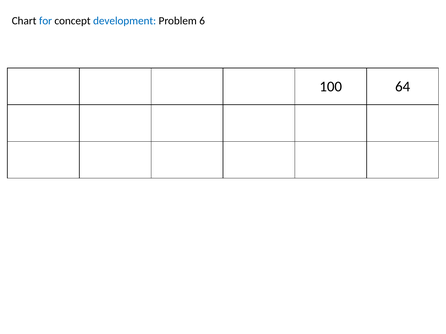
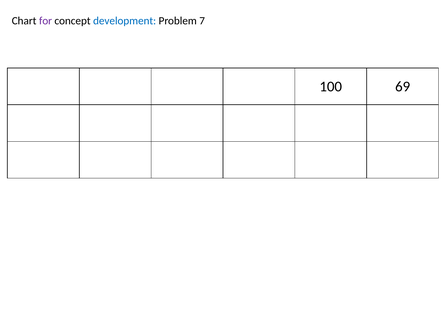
for colour: blue -> purple (46, 21)
6: 6 -> 7 (202, 21)
64: 64 -> 69 (403, 87)
